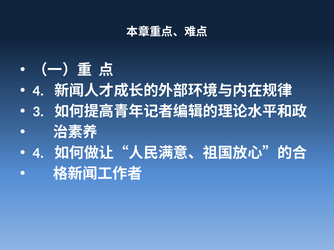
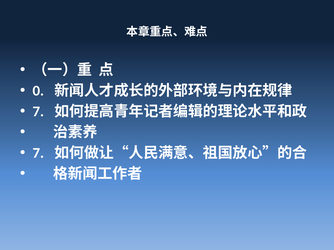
4: 4 -> 0 (38, 91)
3: 3 -> 7 (38, 112)
4: 4 -> 7 (38, 153)
